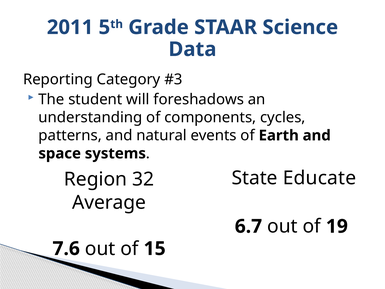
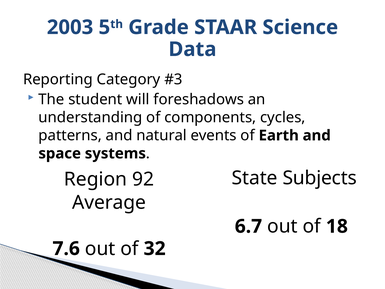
2011: 2011 -> 2003 (70, 27)
Educate: Educate -> Subjects (320, 178)
32: 32 -> 92 (143, 179)
19: 19 -> 18 (337, 226)
15: 15 -> 32 (155, 248)
